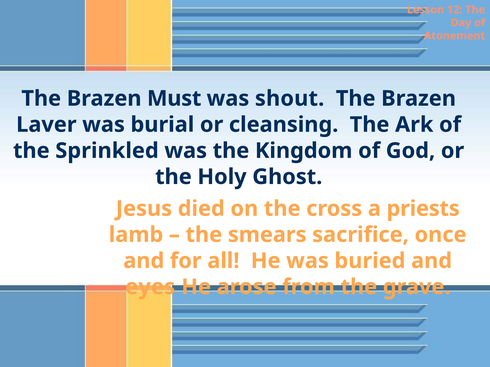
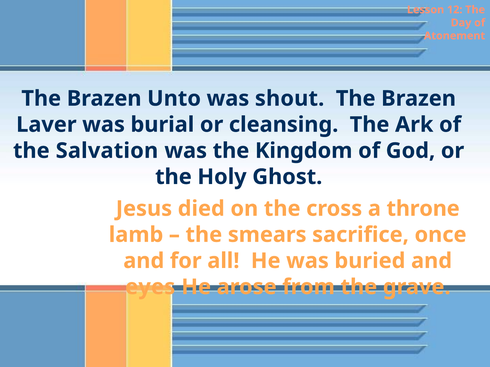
Must: Must -> Unto (174, 99)
Sprinkled: Sprinkled -> Salvation (107, 151)
priests: priests -> throne (423, 209)
